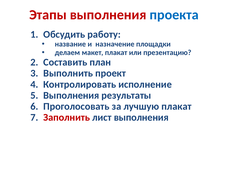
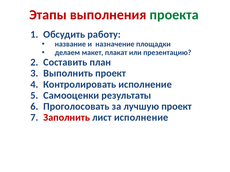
проекта colour: blue -> green (174, 15)
Выполнения: Выполнения -> Самооценки (71, 96)
лучшую плакат: плакат -> проект (177, 107)
лист выполнения: выполнения -> исполнение (141, 118)
